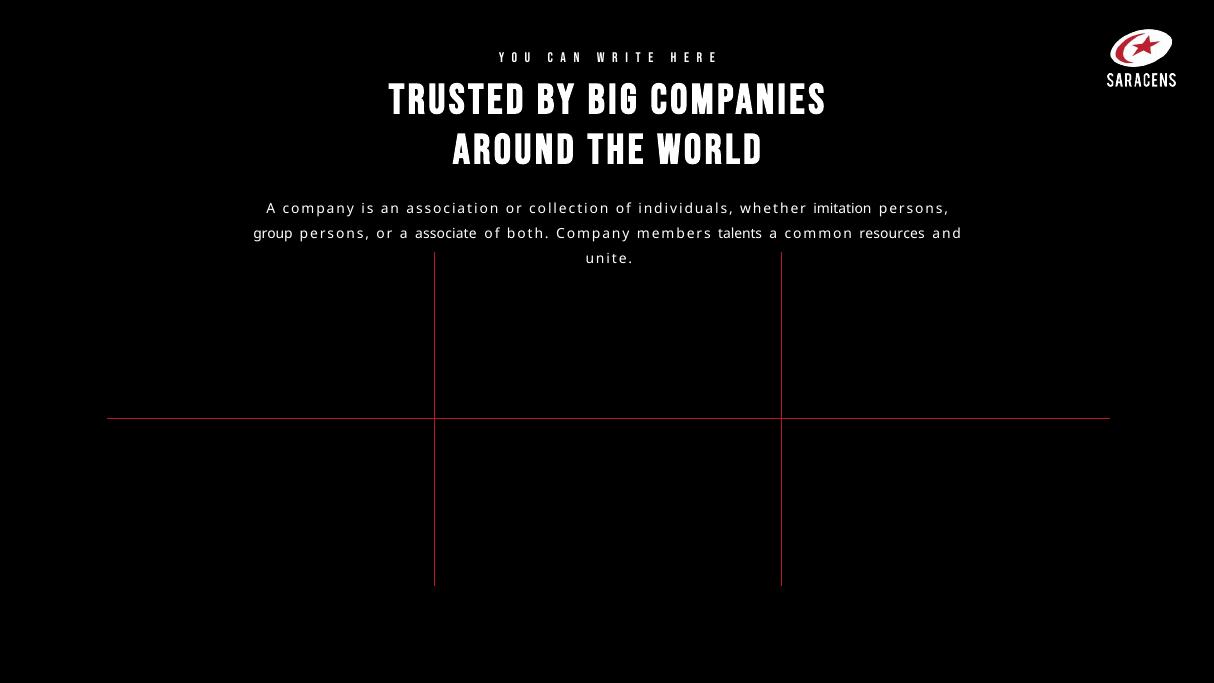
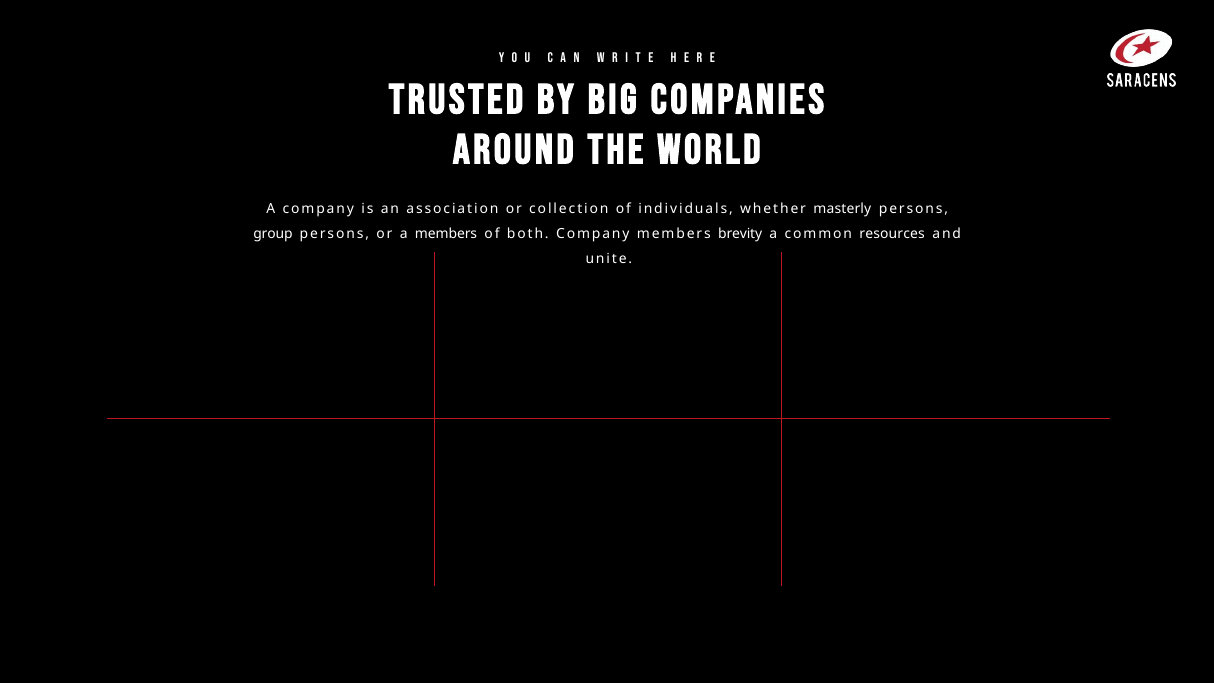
imitation: imitation -> masterly (842, 209)
a associate: associate -> members (446, 234)
talents: talents -> brevity (740, 234)
